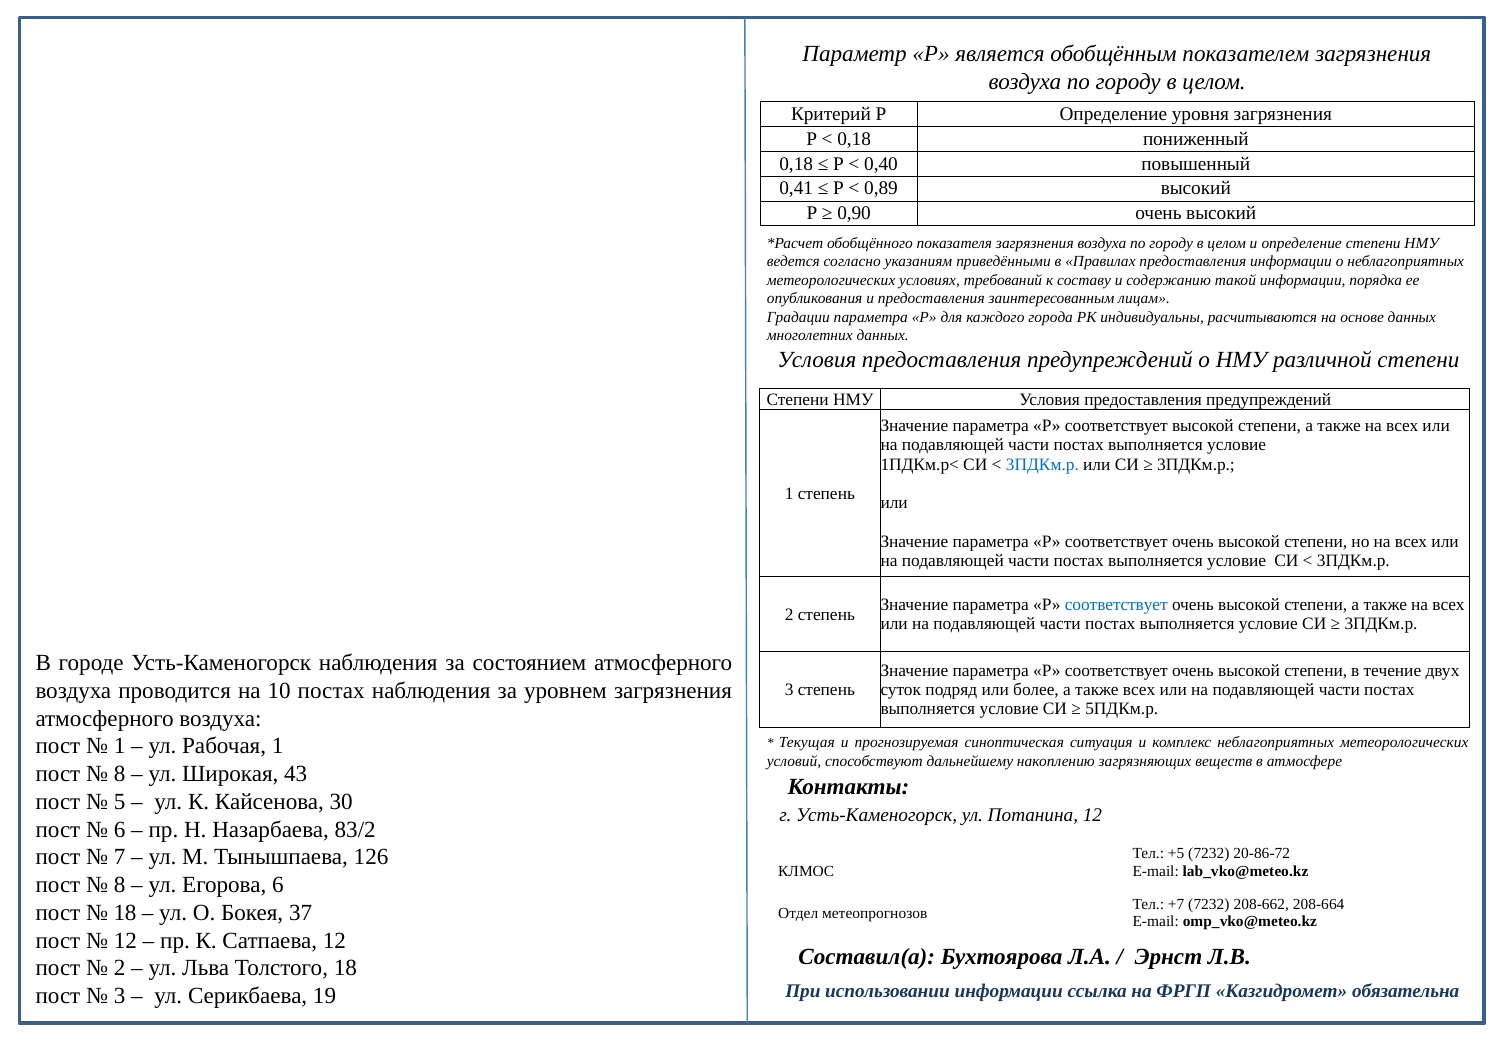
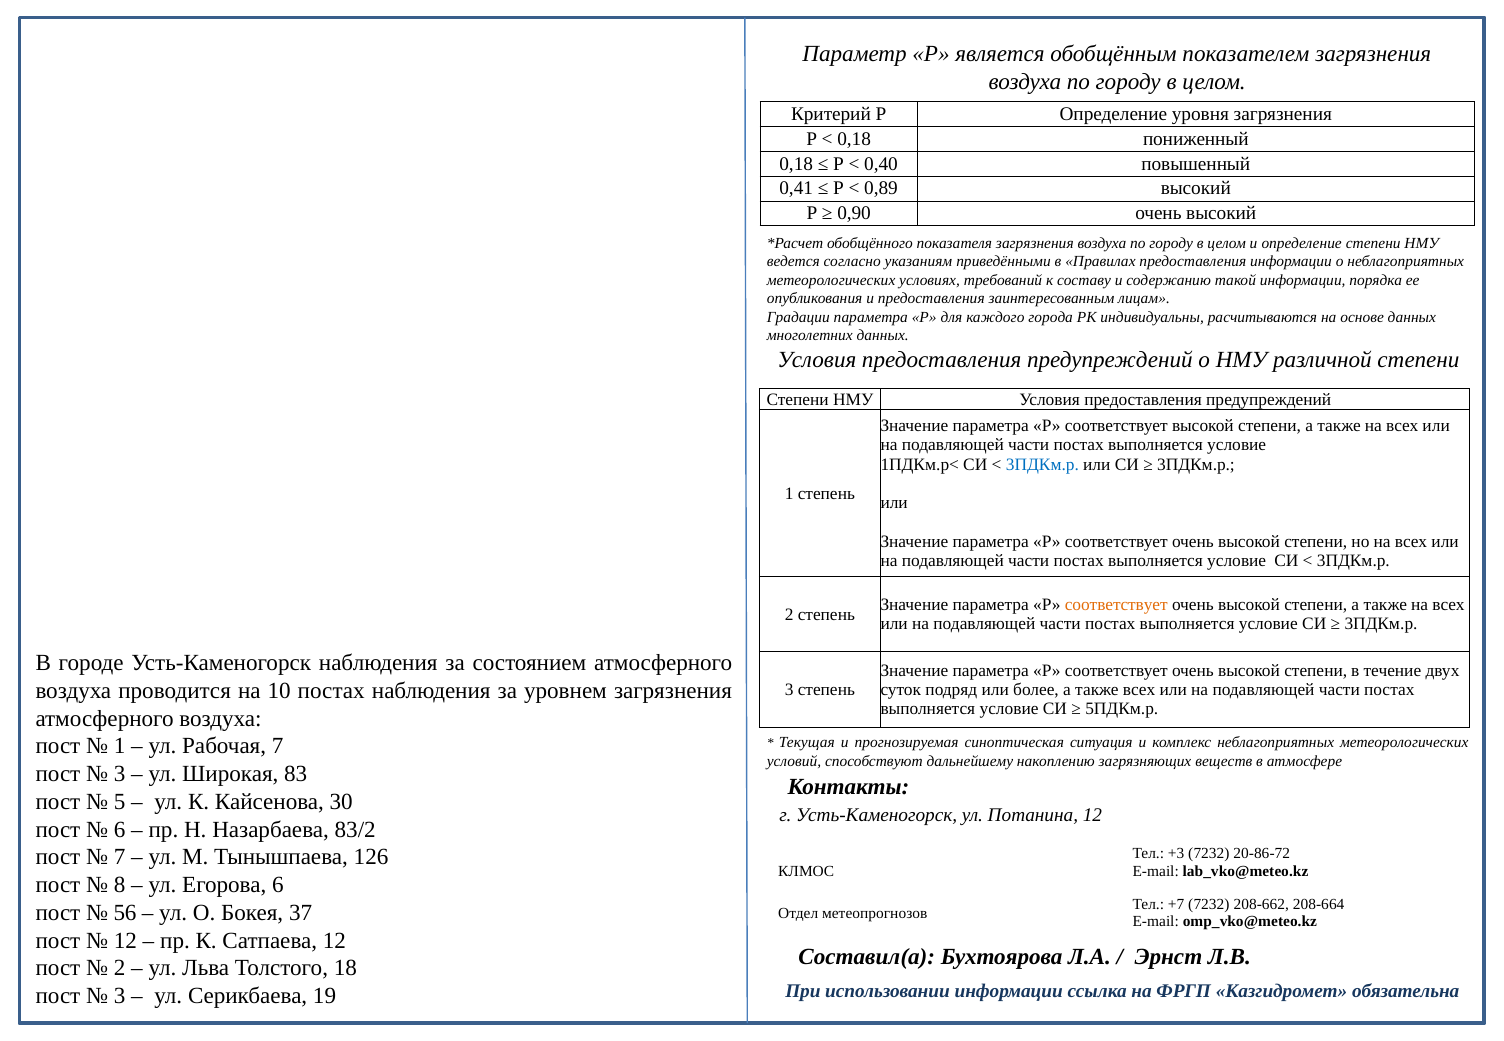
соответствует colour: blue -> orange (1116, 605)
Рабочая 1: 1 -> 7 (278, 746)
8: 8 -> 3 (120, 774)
43: 43 -> 83 (296, 774)
+5: +5 -> +3 (1176, 854)
18: 18 -> 56 (125, 913)
